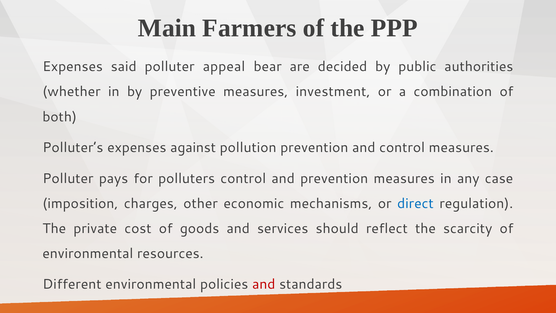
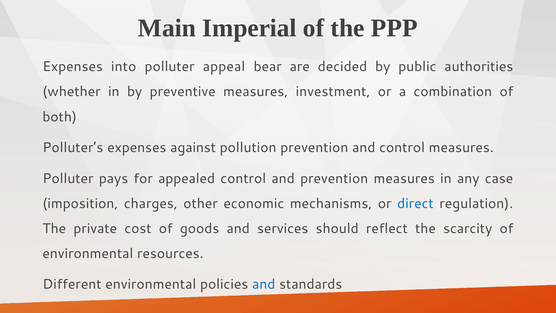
Farmers: Farmers -> Imperial (249, 28)
said: said -> into (124, 67)
polluters: polluters -> appealed (187, 178)
and colour: red -> blue (264, 284)
